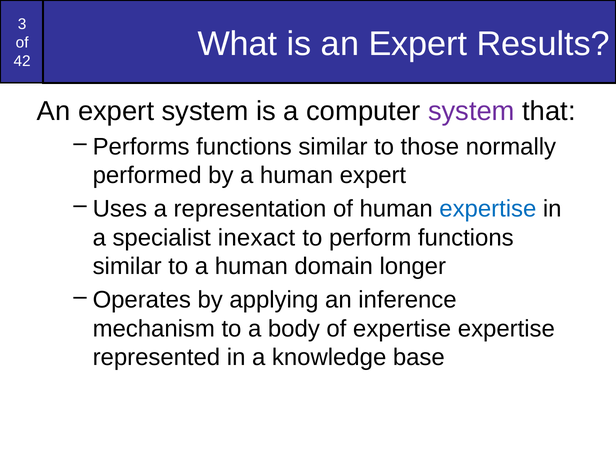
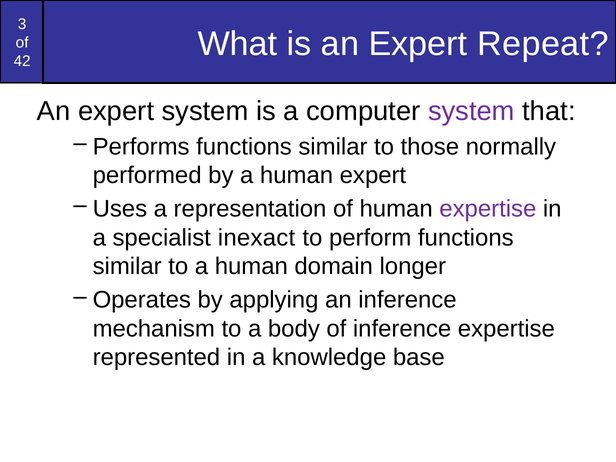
Results: Results -> Repeat (543, 44)
expertise colour: blue -> purple (488, 209)
of expertise: expertise -> inference (402, 329)
